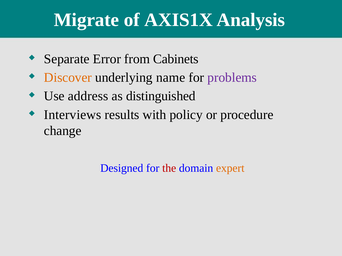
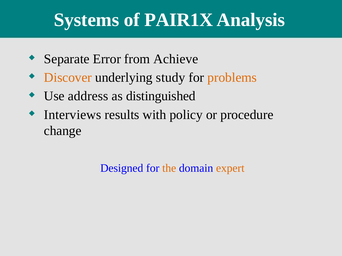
Migrate: Migrate -> Systems (86, 20)
AXIS1X: AXIS1X -> PAIR1X (179, 20)
Cabinets: Cabinets -> Achieve (176, 59)
name: name -> study (171, 78)
problems colour: purple -> orange (232, 78)
the colour: red -> orange (169, 168)
